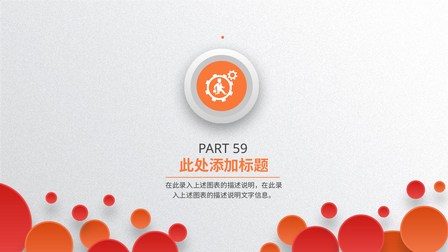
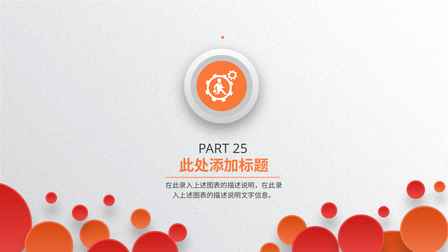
59: 59 -> 25 (240, 149)
